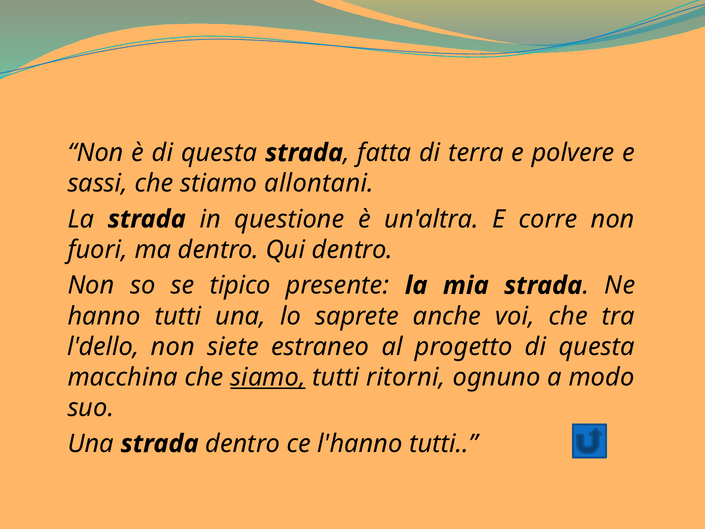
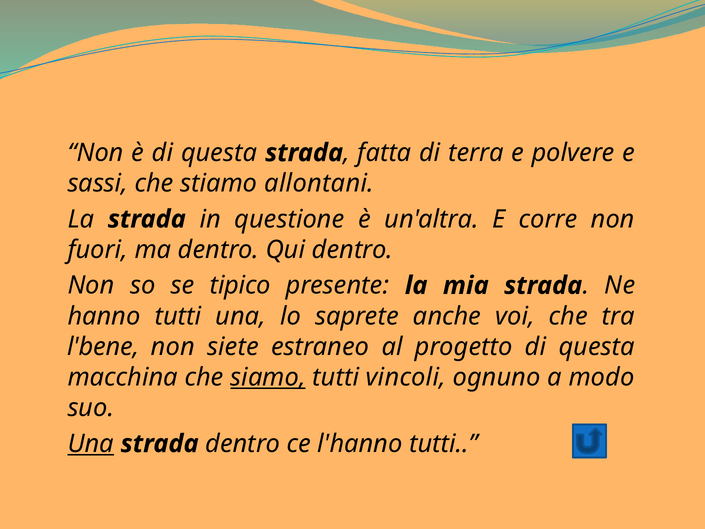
l'dello: l'dello -> l'bene (103, 347)
ritorni: ritorni -> vincoli (406, 377)
Una underline: none -> present (91, 444)
